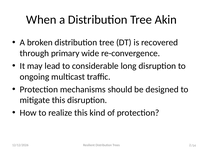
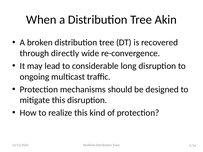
primary: primary -> directly (65, 53)
